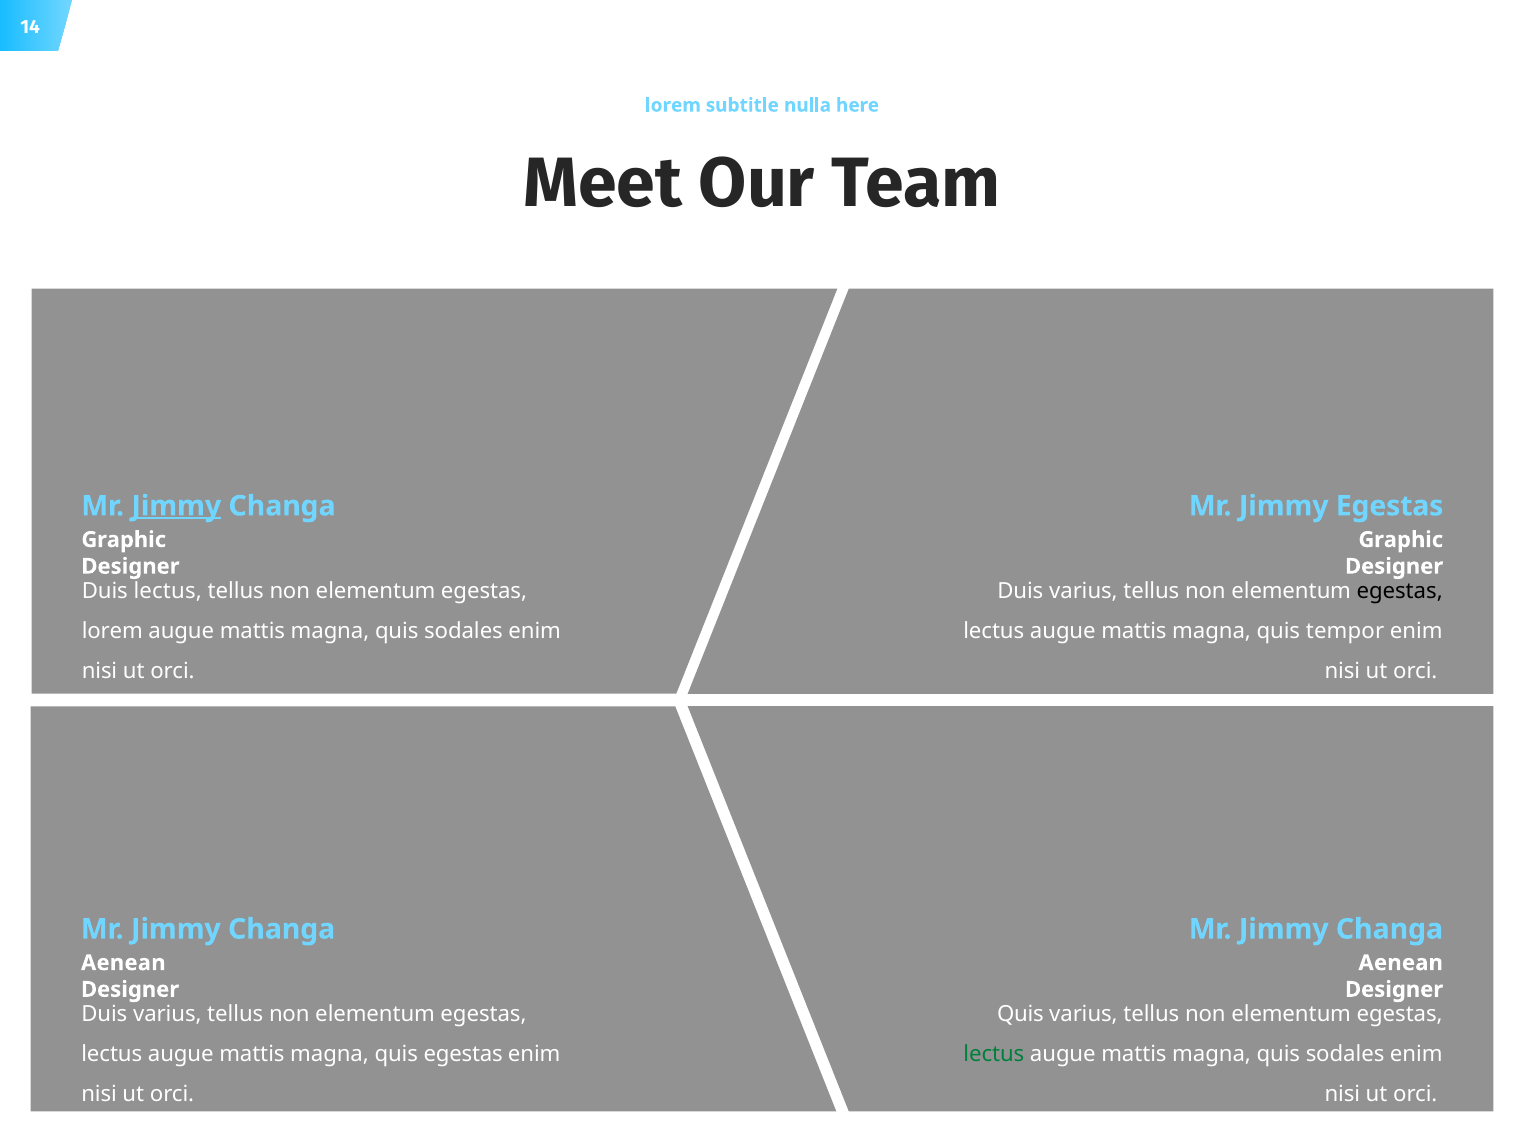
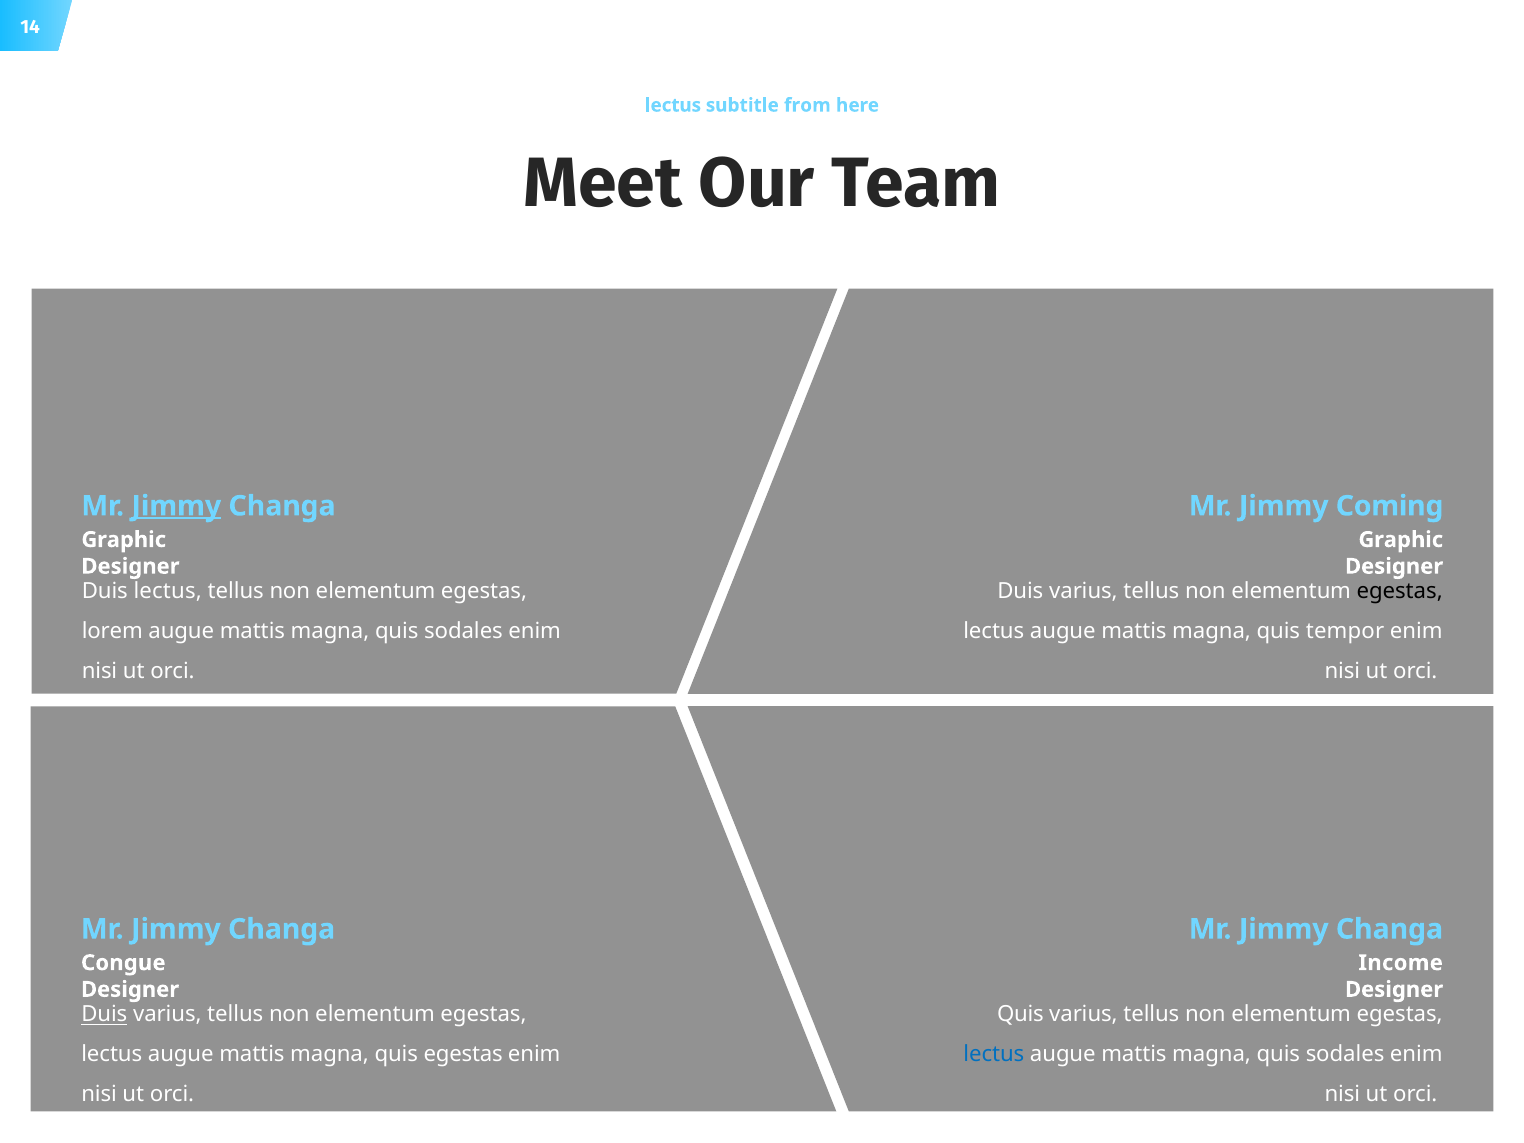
lorem: lorem -> lectus (673, 105)
nulla: nulla -> from (807, 105)
Jimmy Egestas: Egestas -> Coming (1390, 506)
Aenean: Aenean -> Congue (123, 963)
Aenean: Aenean -> Income (1401, 963)
Duis underline: none -> present (104, 1015)
lectus colour: green -> blue (994, 1055)
